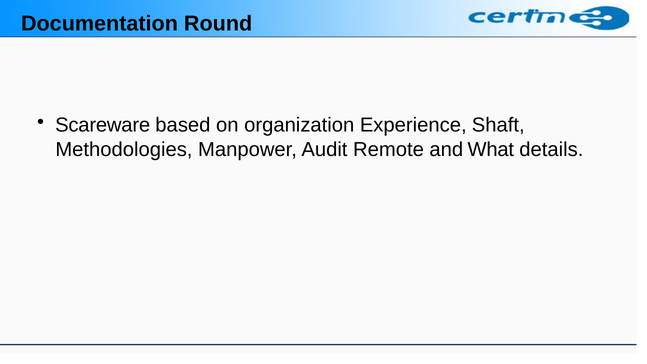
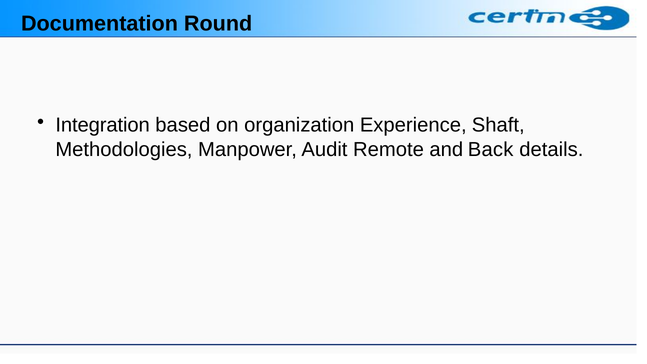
Scareware: Scareware -> Integration (103, 125)
What: What -> Back (491, 149)
